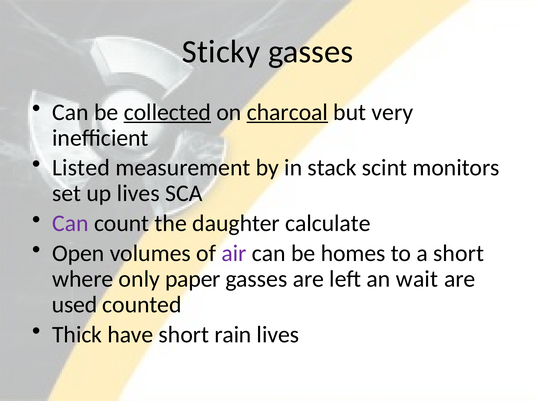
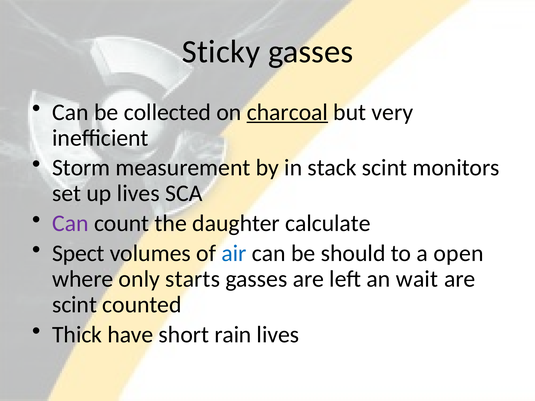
collected underline: present -> none (167, 112)
Listed: Listed -> Storm (81, 168)
Open: Open -> Spect (78, 254)
air colour: purple -> blue (234, 254)
homes: homes -> should (353, 254)
a short: short -> open (459, 254)
paper: paper -> starts (193, 279)
used: used -> scint (75, 305)
